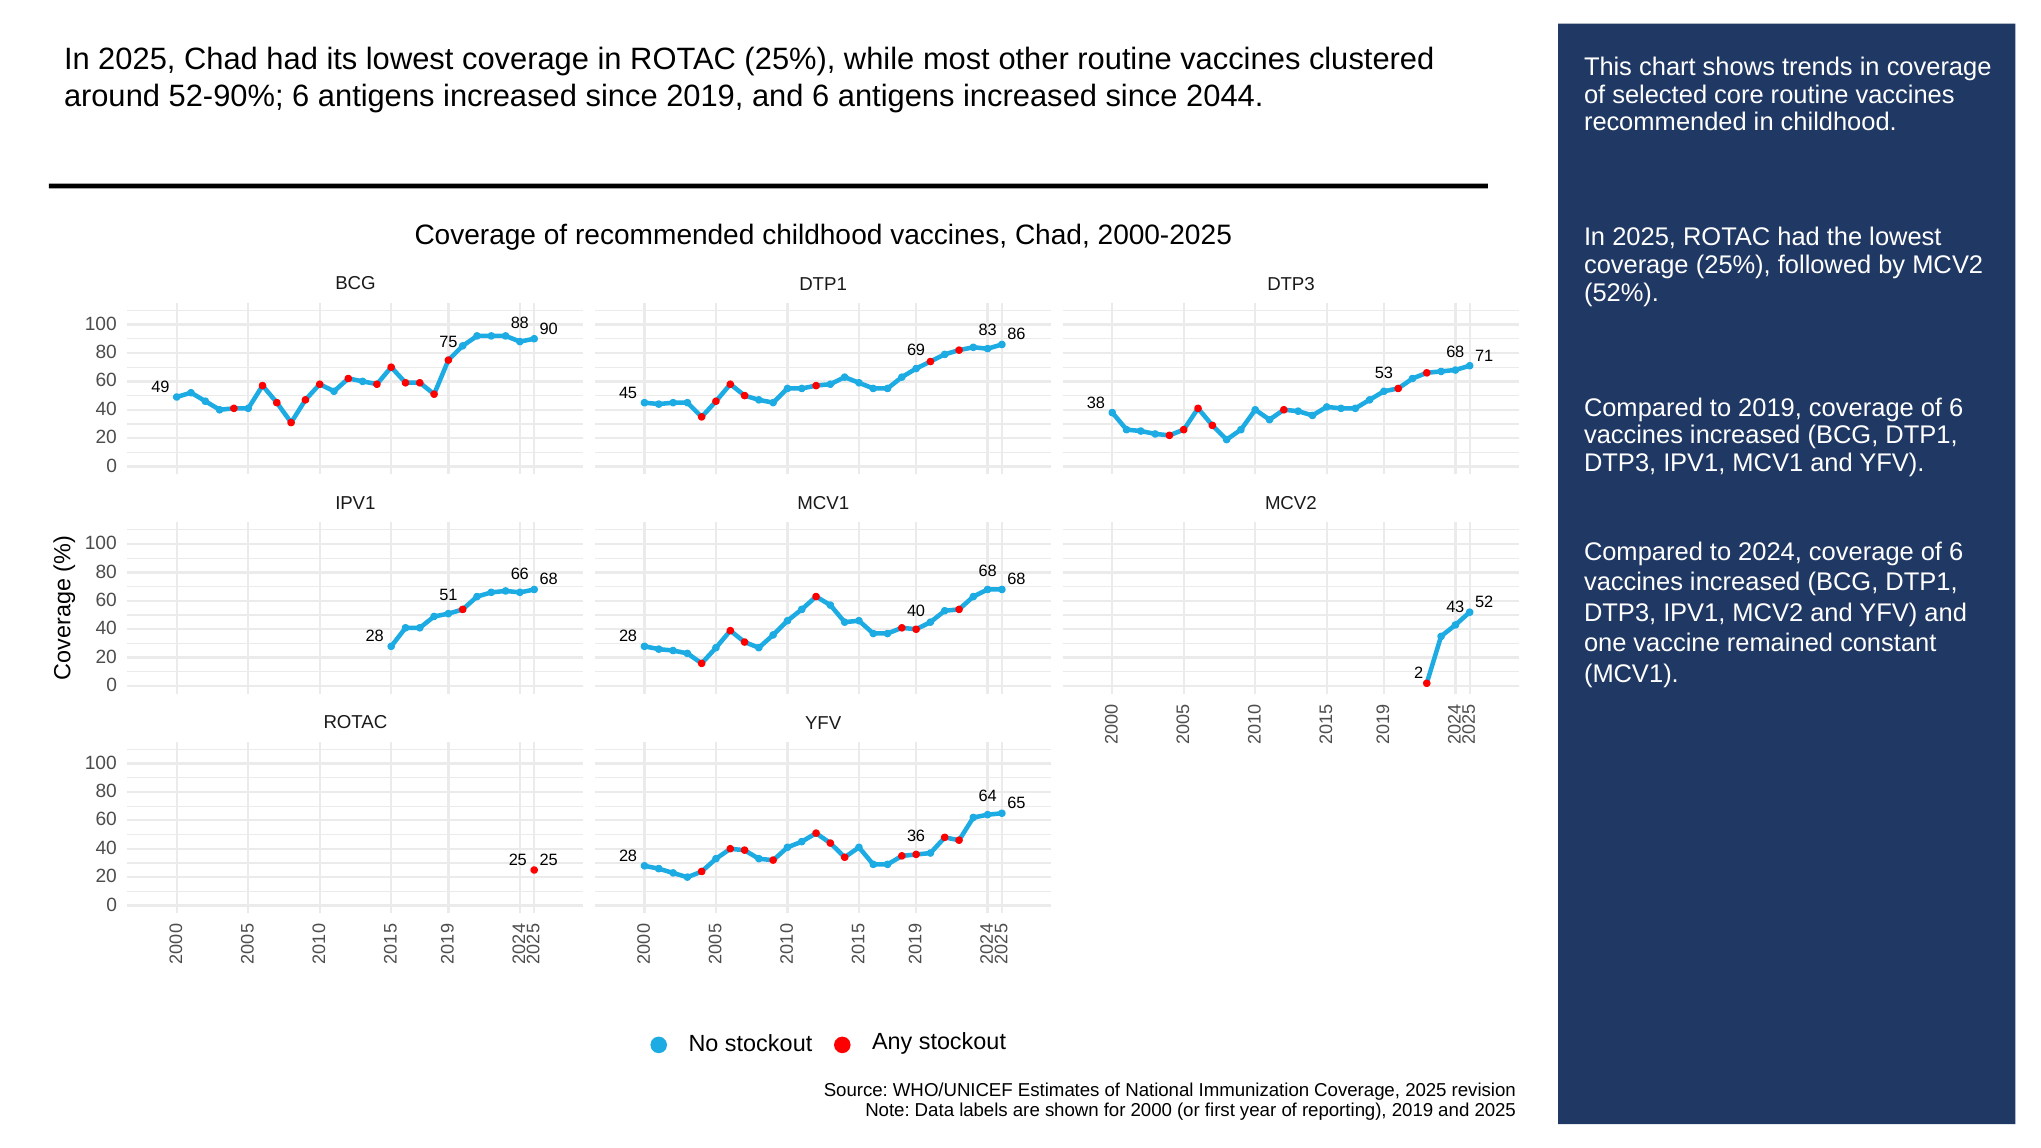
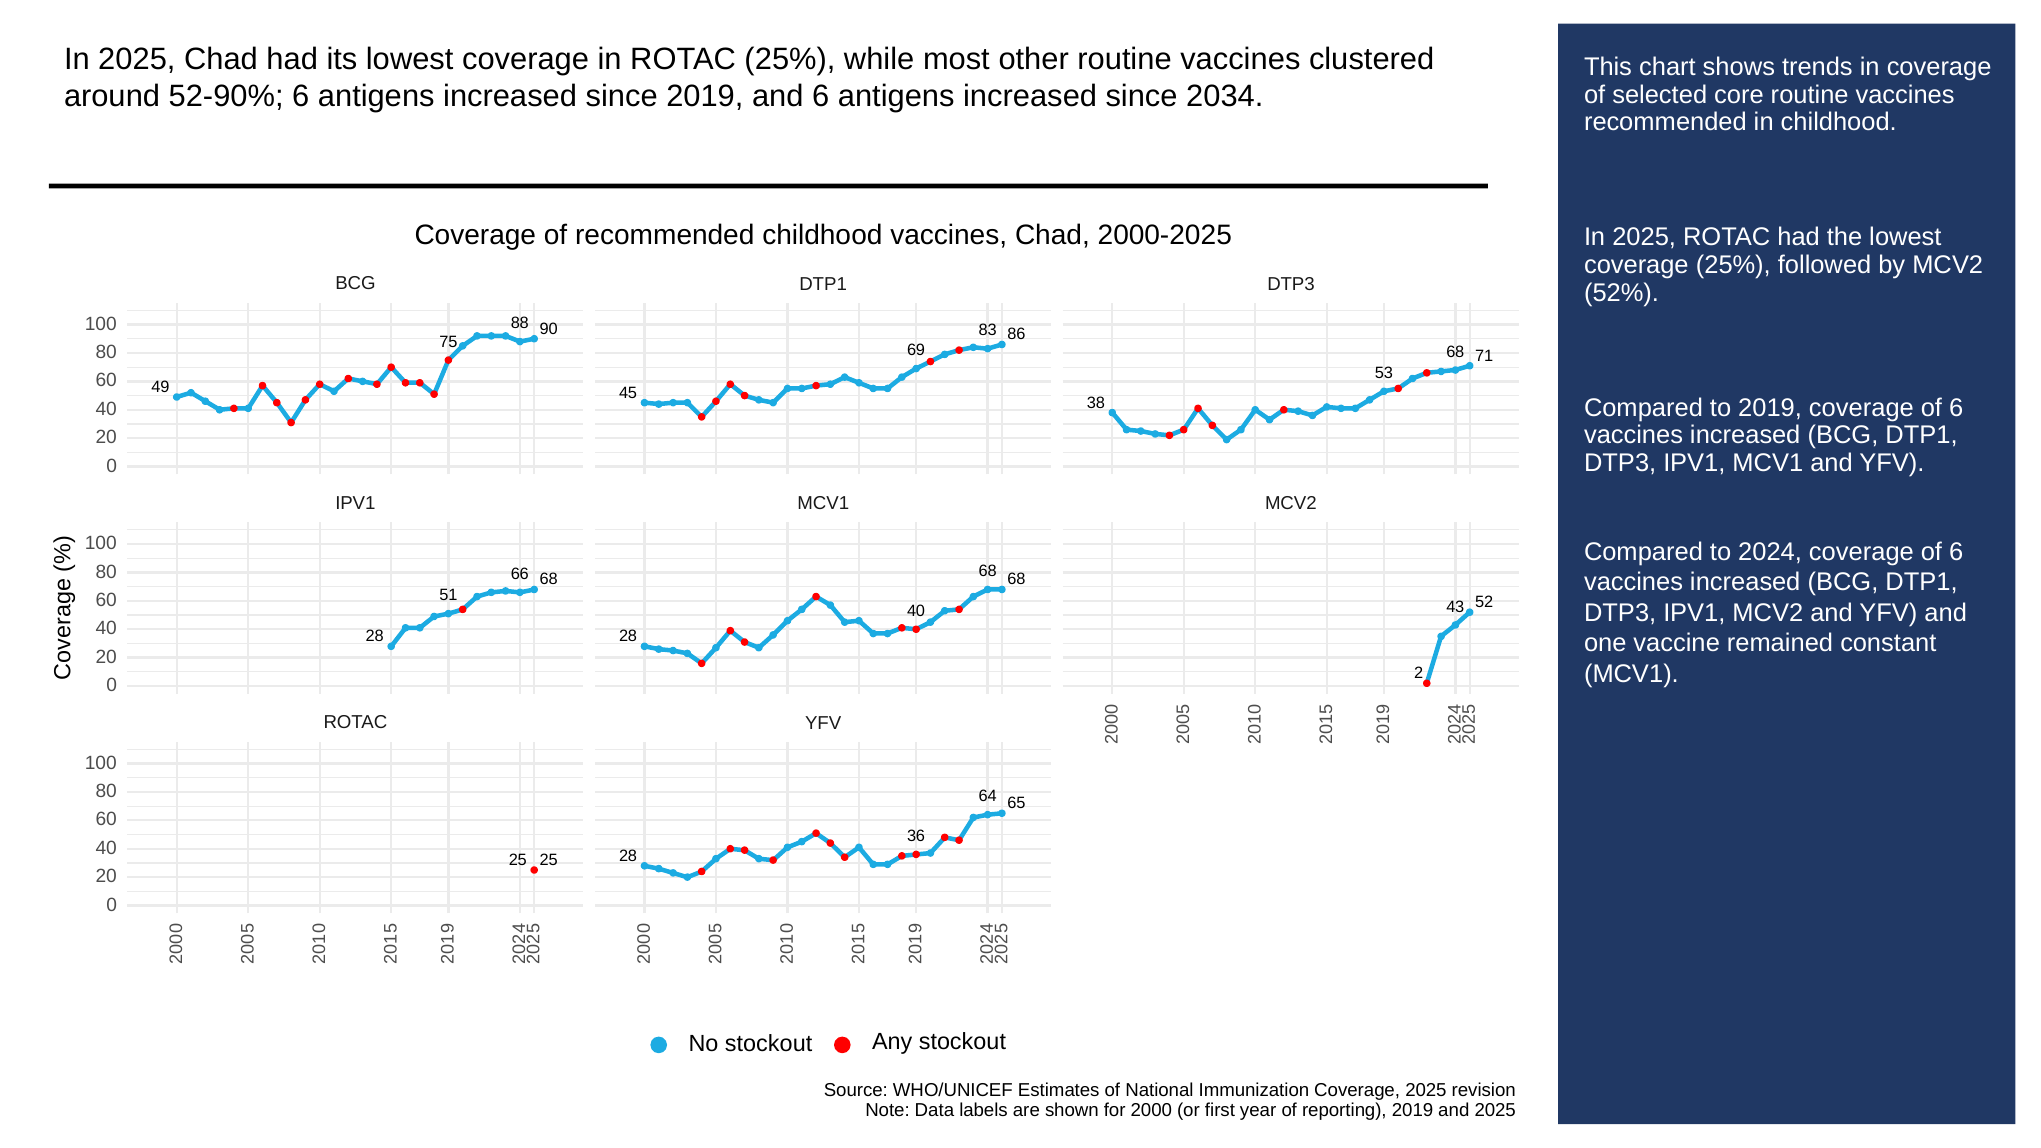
2044: 2044 -> 2034 (1225, 96)
